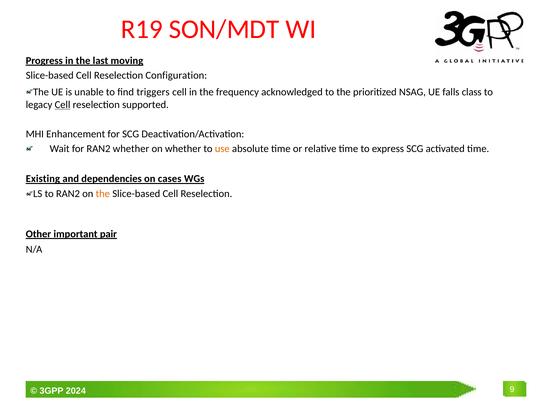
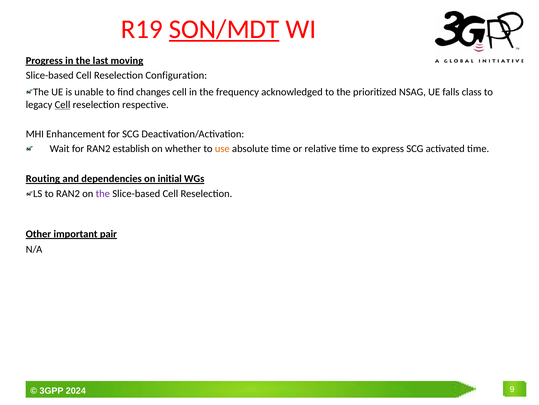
SON/MDT underline: none -> present (224, 29)
triggers: triggers -> changes (153, 92)
supported: supported -> respective (145, 104)
RAN2 whether: whether -> establish (131, 149)
Existing: Existing -> Routing (43, 178)
cases: cases -> initial (170, 178)
the colour: orange -> purple (103, 193)
